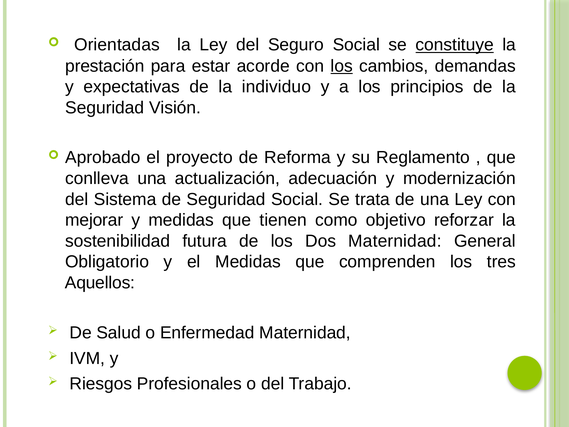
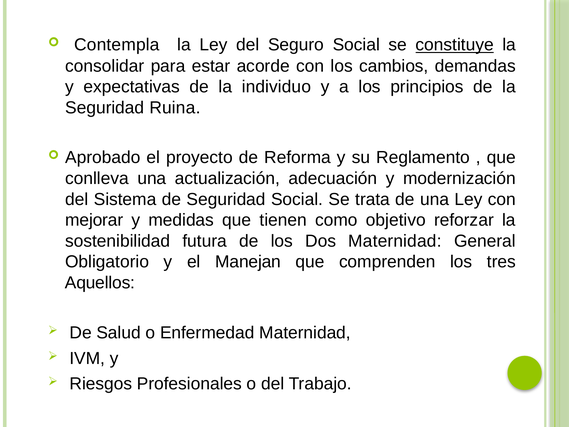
Orientadas: Orientadas -> Contempla (117, 45)
prestación: prestación -> consolidar (105, 66)
los underline: present -> none (342, 66)
Visión: Visión -> Ruina (175, 108)
el Medidas: Medidas -> Manejan (248, 262)
